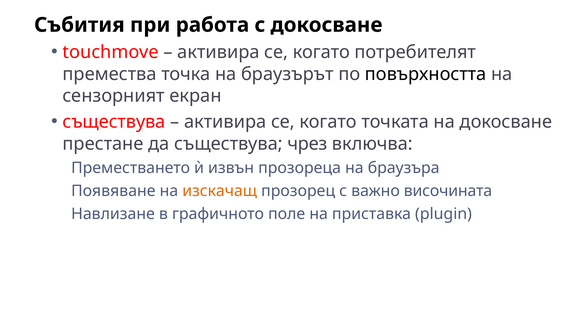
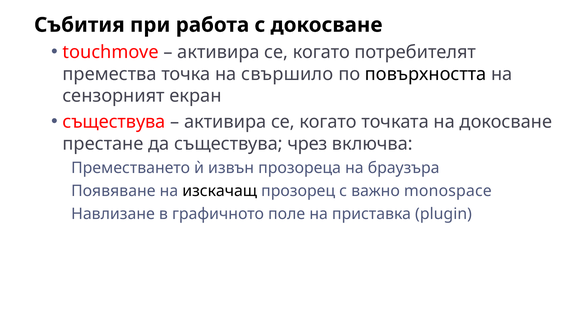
браузърът: браузърът -> свършило (287, 74)
изскачащ colour: orange -> black (220, 191)
височината: височината -> monospace (448, 191)
